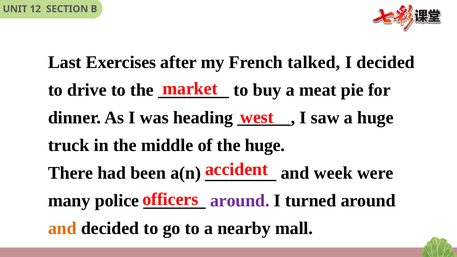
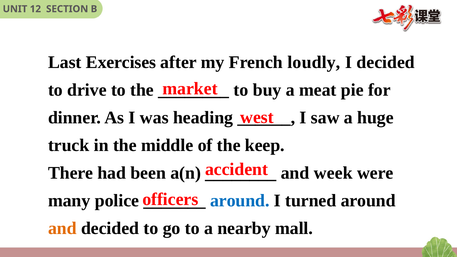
talked: talked -> loudly (314, 62)
the huge: huge -> keep (265, 145)
around colour: purple -> blue (240, 201)
